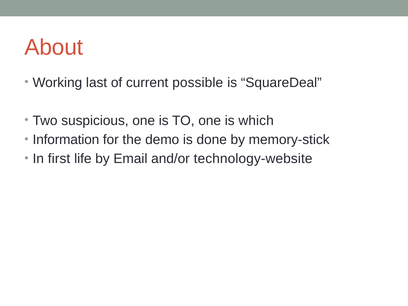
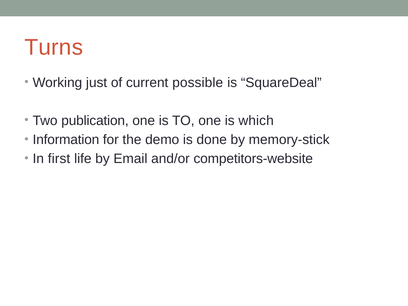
About: About -> Turns (54, 47)
last: last -> just (97, 83)
suspicious: suspicious -> publication (95, 121)
technology-website: technology-website -> competitors-website (253, 159)
